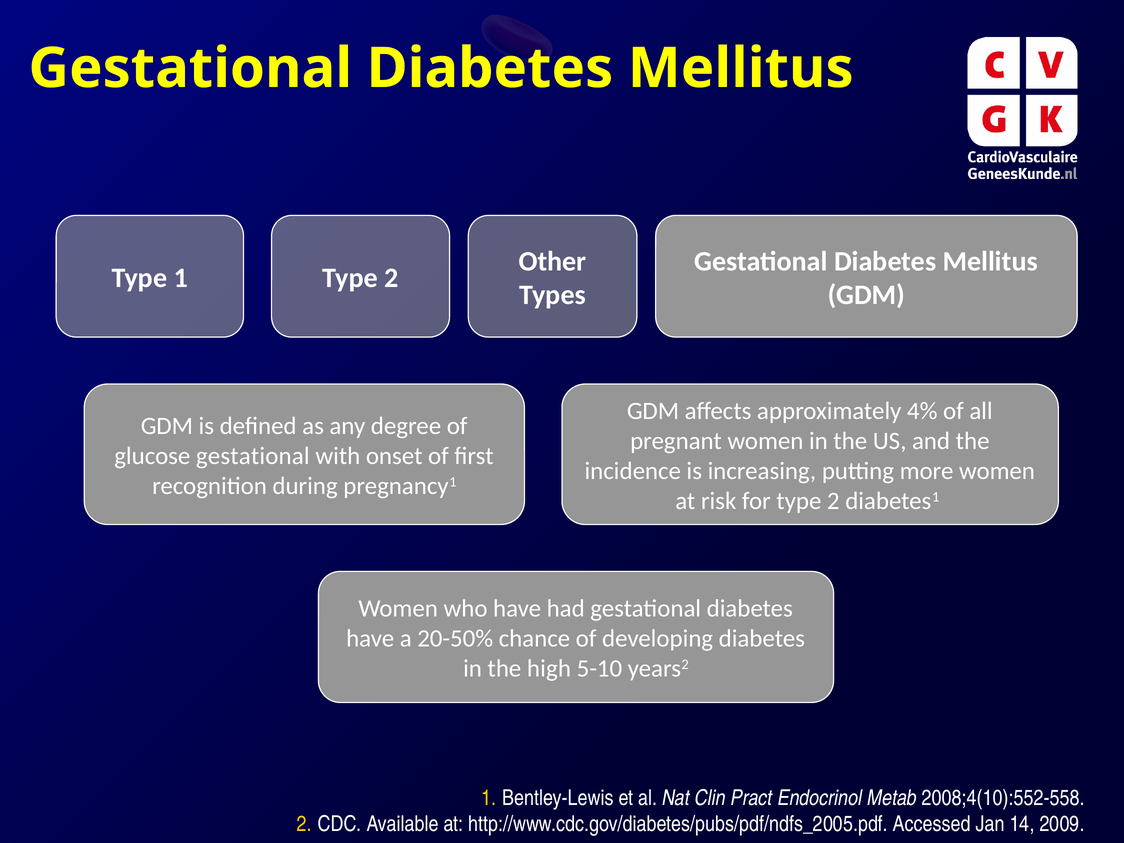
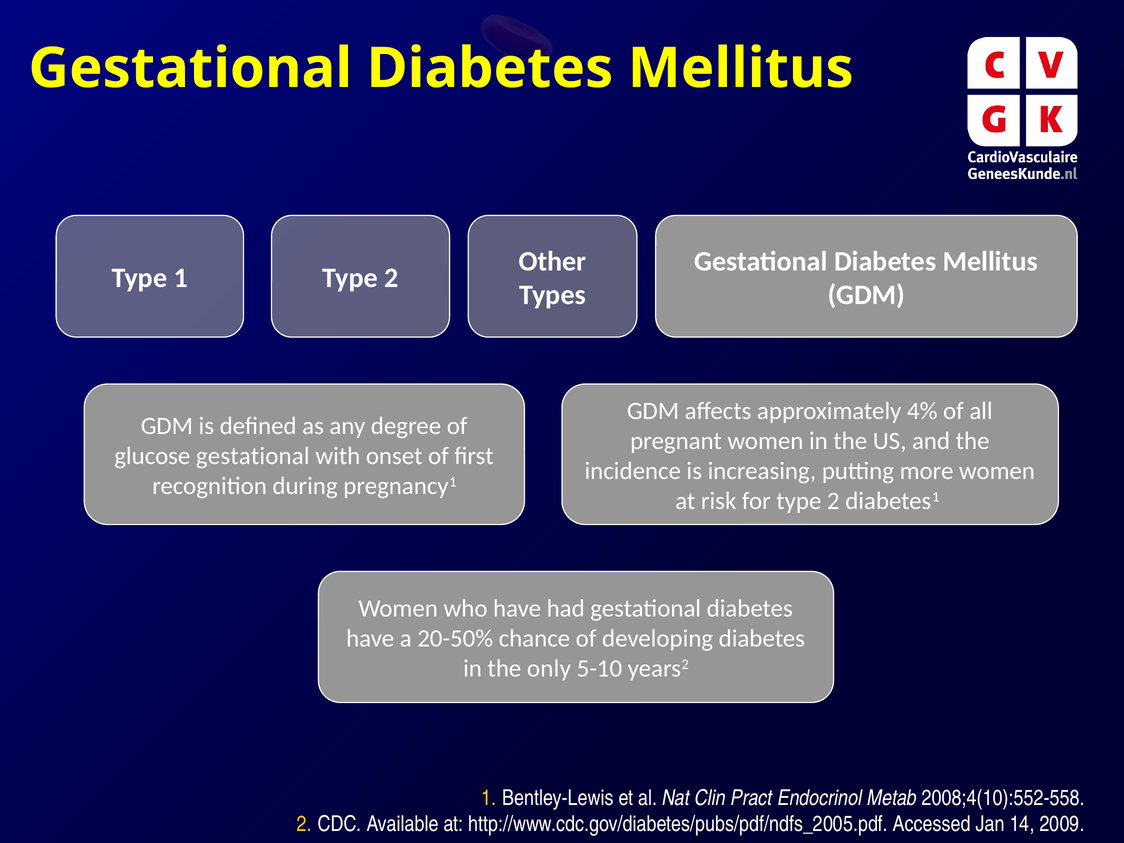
high: high -> only (549, 669)
